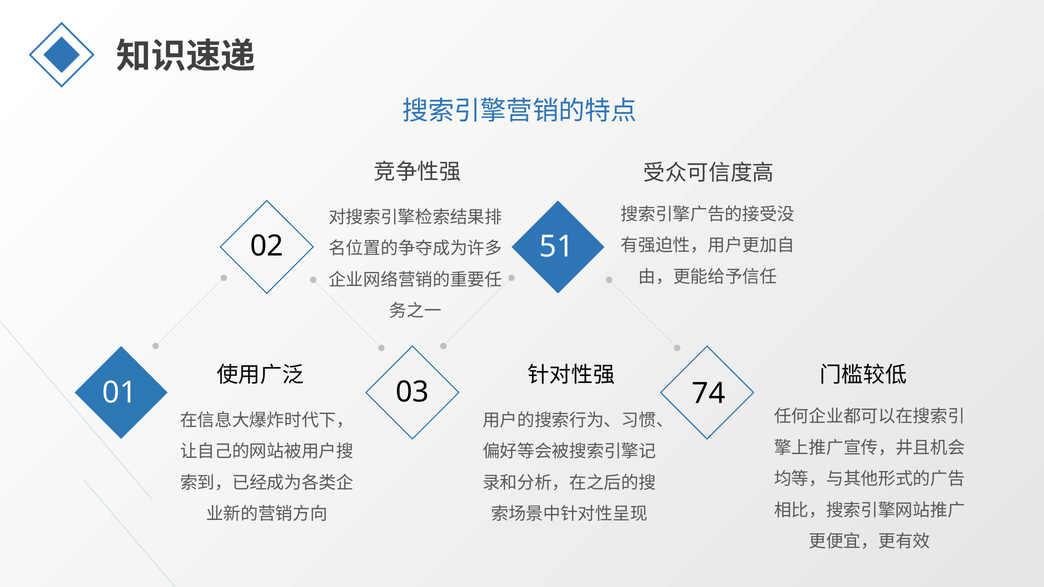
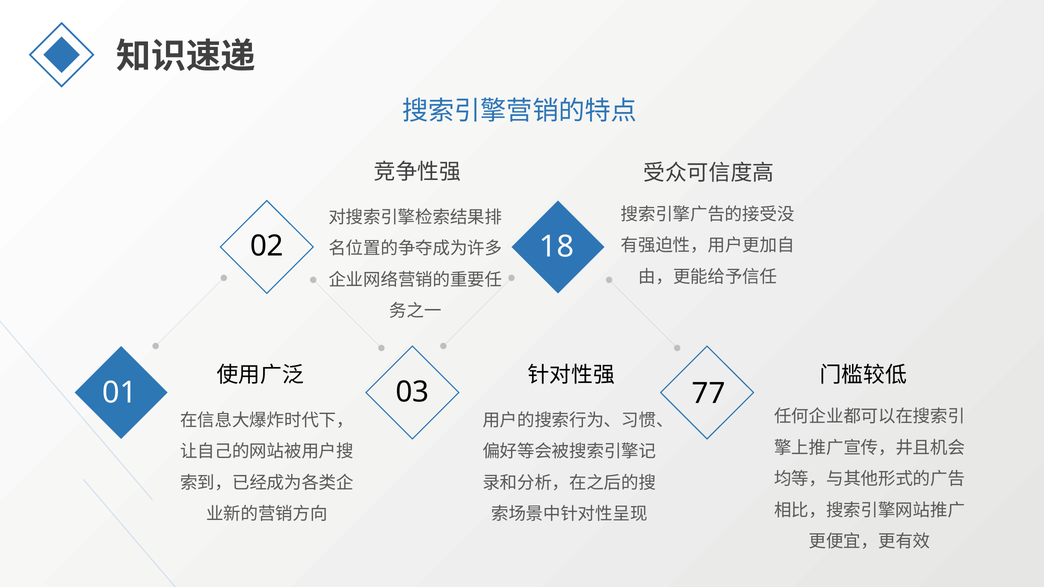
51: 51 -> 18 (557, 247)
74: 74 -> 77 (709, 394)
